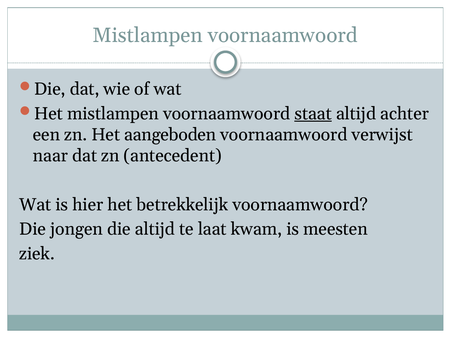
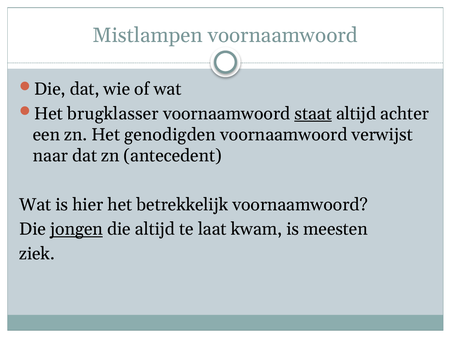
Het mistlampen: mistlampen -> brugklasser (113, 114)
aangeboden: aangeboden -> genodigden (170, 135)
jongen underline: none -> present (77, 229)
